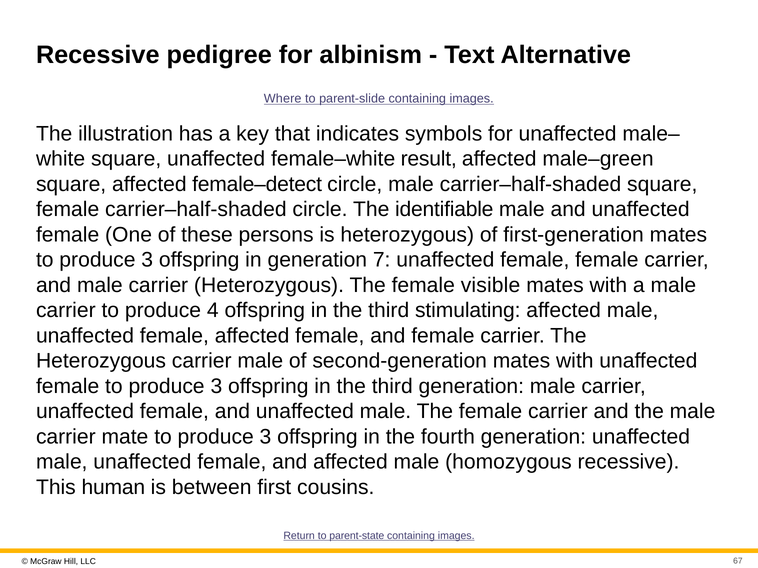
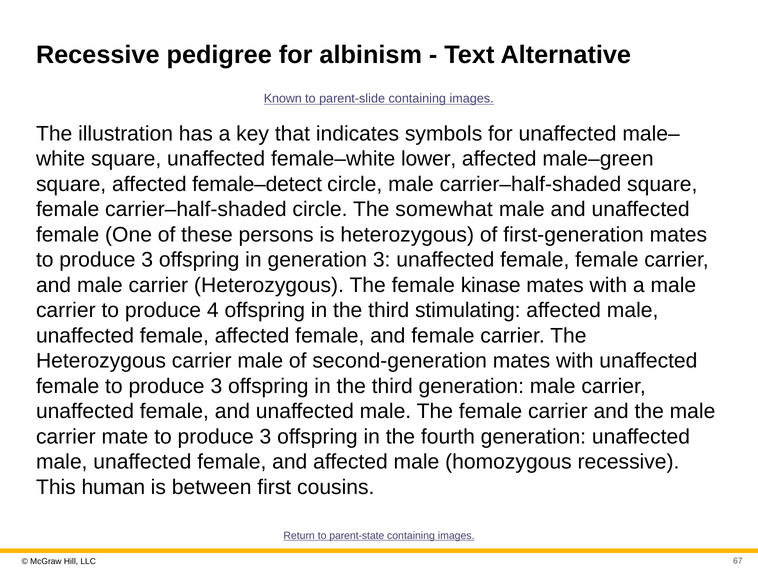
Where: Where -> Known (283, 99)
result: result -> lower (429, 159)
identifiable: identifiable -> somewhat (444, 210)
generation 7: 7 -> 3 (382, 260)
visible: visible -> kinase (491, 285)
